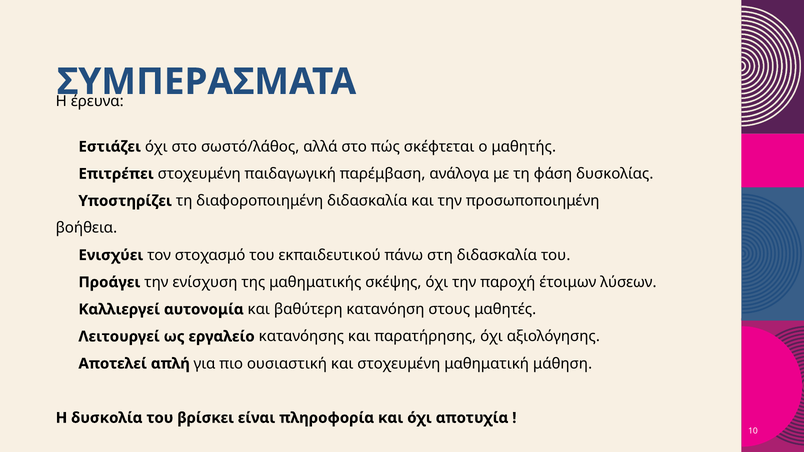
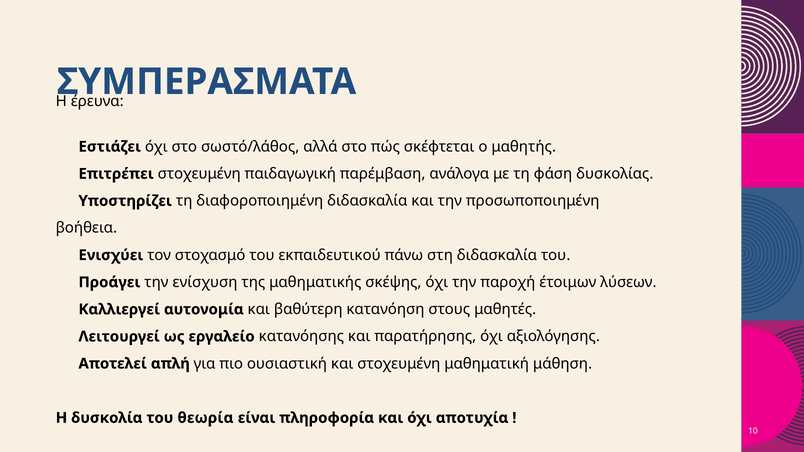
βρίσκει: βρίσκει -> θεωρία (205, 418)
